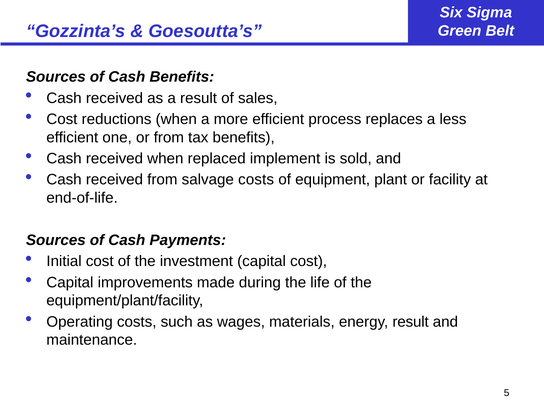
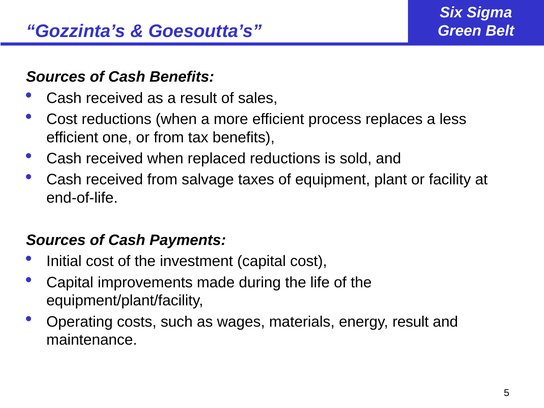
replaced implement: implement -> reductions (285, 159)
salvage costs: costs -> taxes (256, 180)
